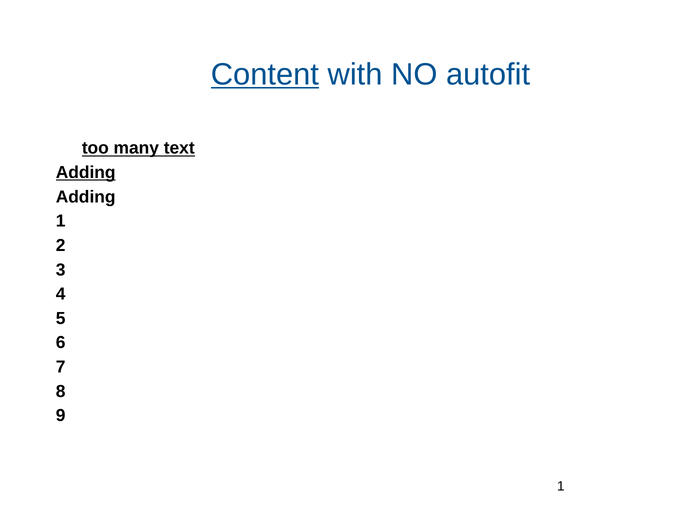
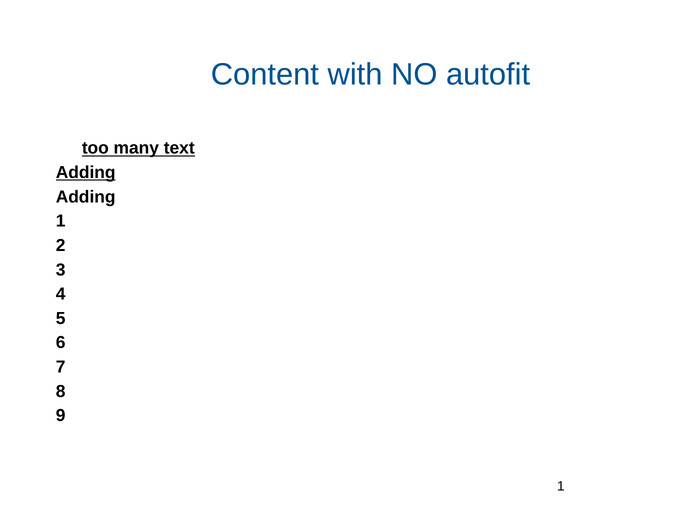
Content underline: present -> none (265, 75)
